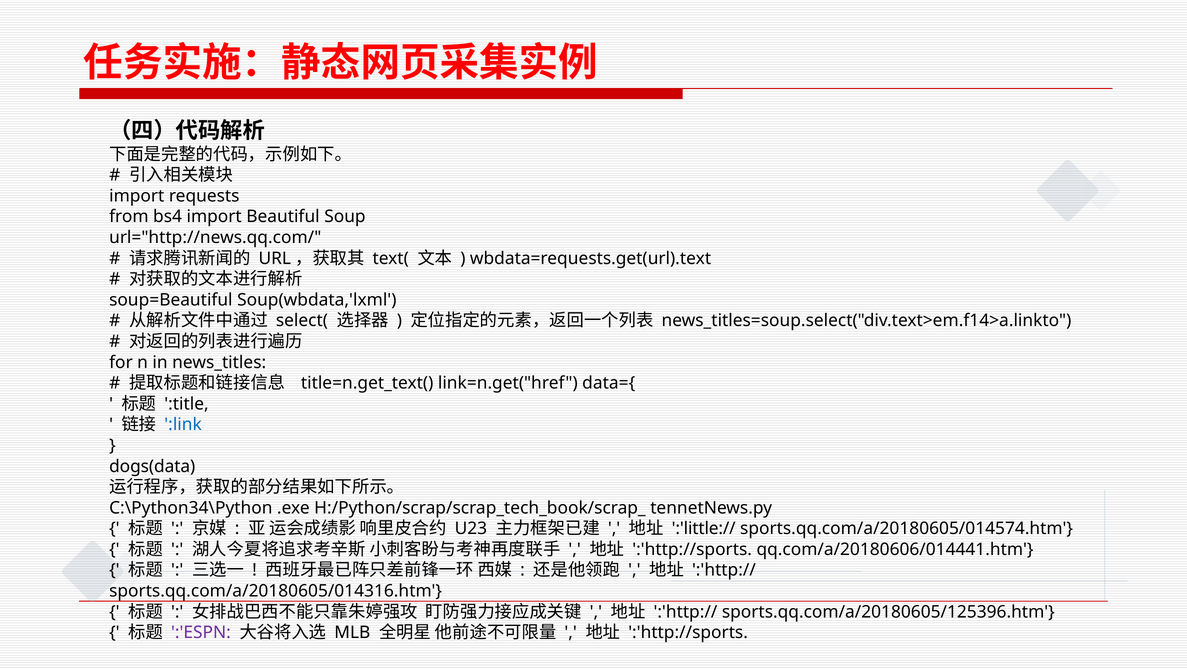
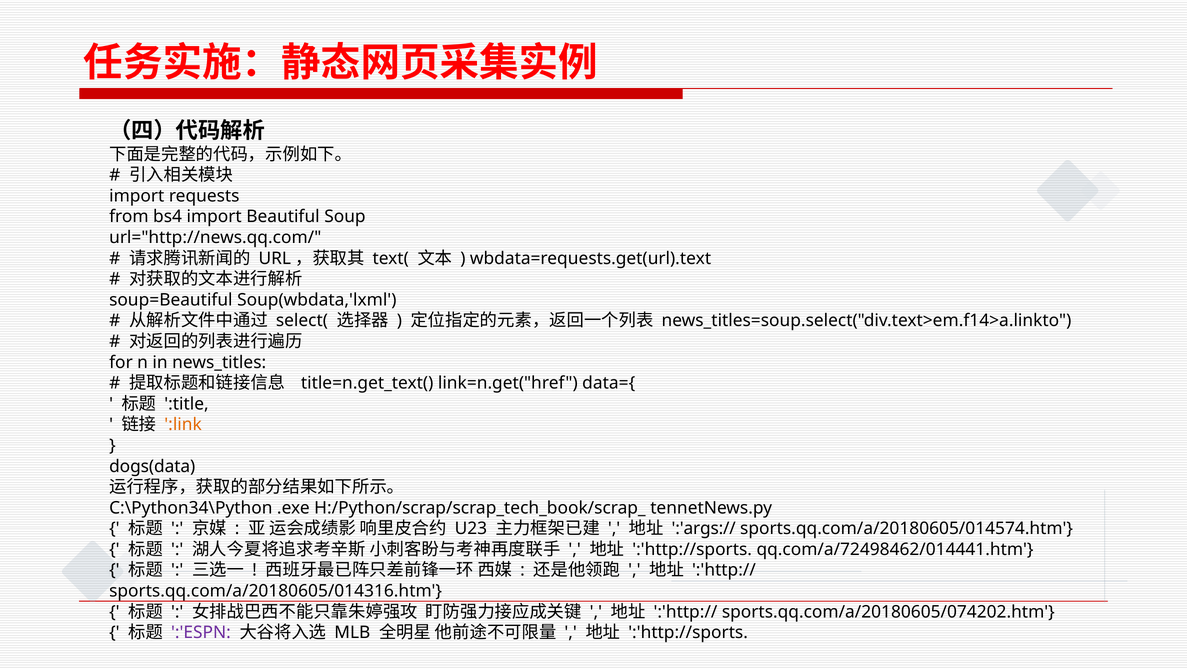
:link colour: blue -> orange (183, 425)
:'little://: :'little:// -> :'args:// (704, 528)
qq.com/a/20180606/014441.htm: qq.com/a/20180606/014441.htm -> qq.com/a/72498462/014441.htm (895, 549)
sports.qq.com/a/20180605/125396.htm: sports.qq.com/a/20180605/125396.htm -> sports.qq.com/a/20180605/074202.htm (888, 612)
